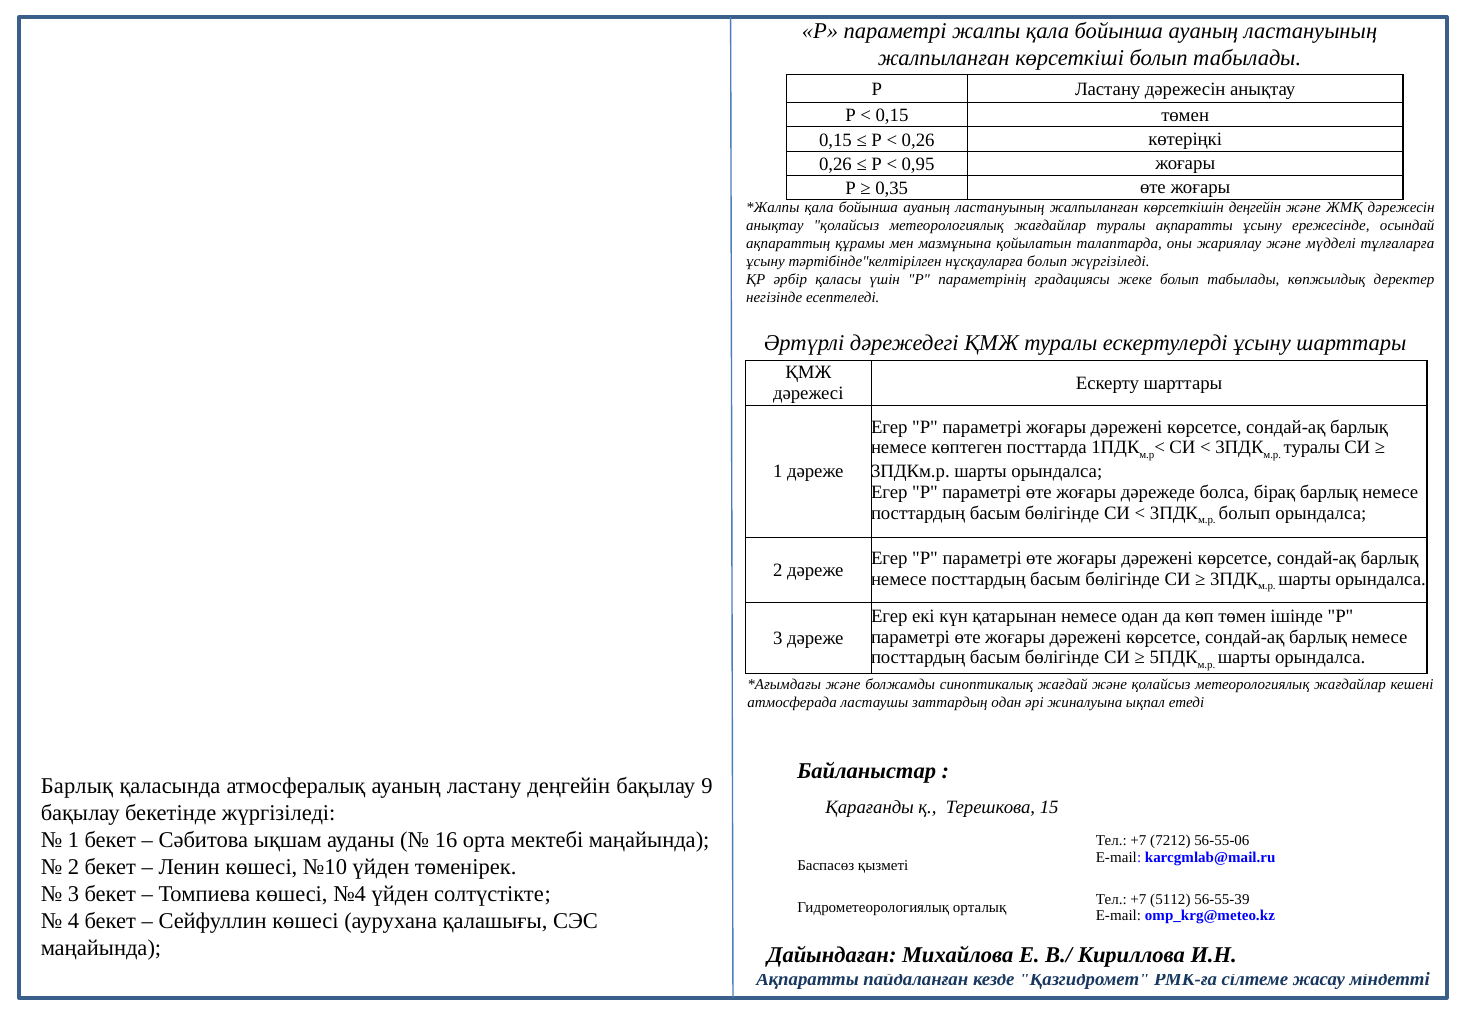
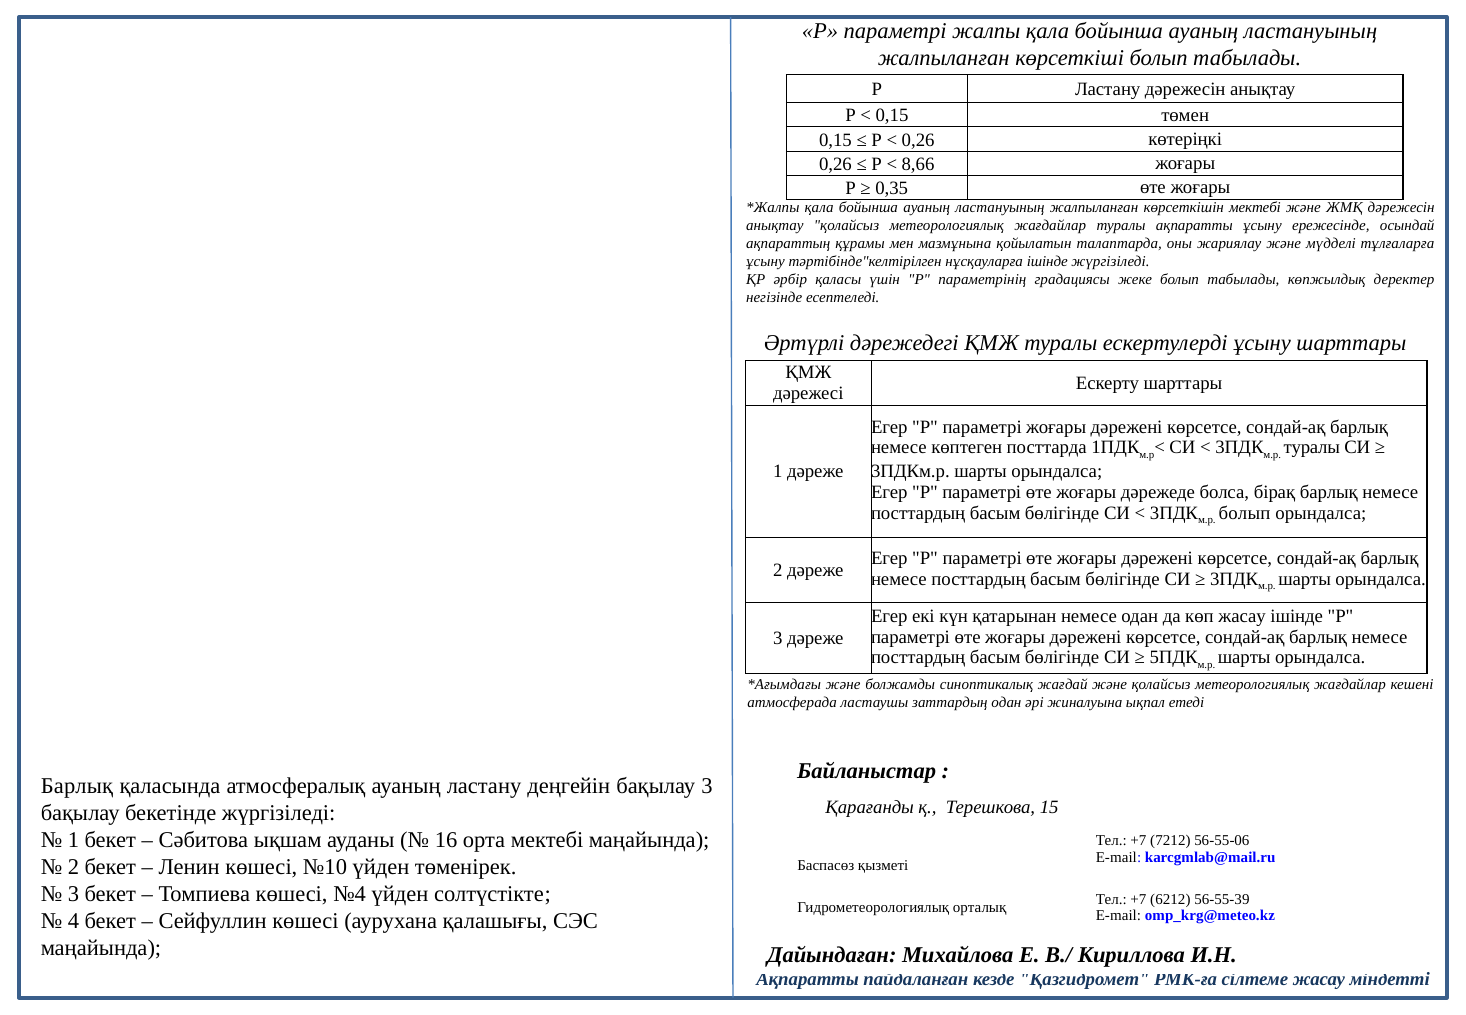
0,95: 0,95 -> 8,66 (918, 164)
көрсеткішін деңгейін: деңгейін -> мектебі (1255, 207)
нұсқауларға болып: болып -> ішінде (1047, 261)
көп төмен: төмен -> жасау (1242, 616)
бақылау 9: 9 -> 3 (707, 786)
5112: 5112 -> 6212 (1170, 899)
